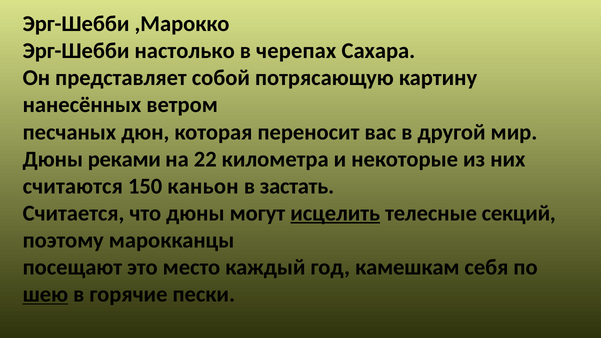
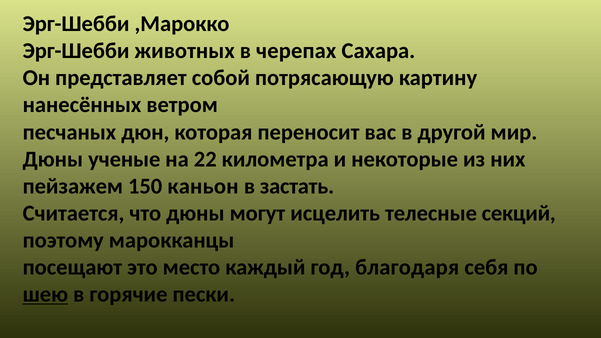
настолько: настолько -> животных (185, 51)
реками: реками -> ученые (124, 159)
считаются: считаются -> пейзажем (73, 186)
исцелить underline: present -> none (335, 213)
камешкам: камешкам -> благодаря (407, 267)
